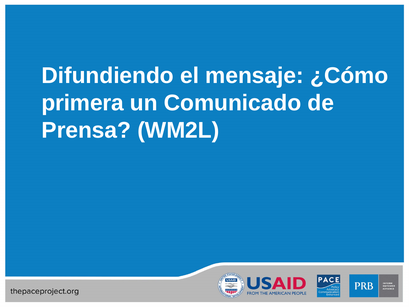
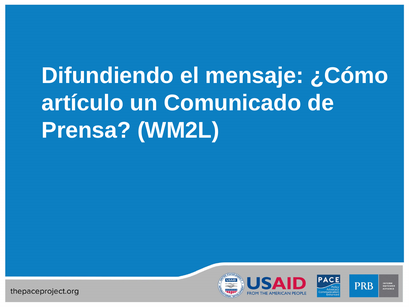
primera: primera -> artículo (83, 103)
